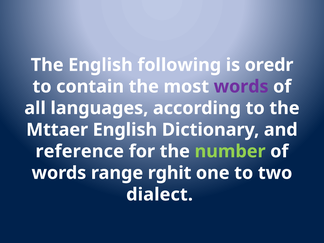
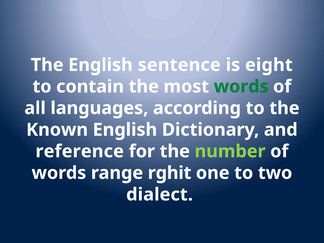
following: following -> sentence (179, 65)
oredr: oredr -> eight (269, 65)
words colour: purple -> green (241, 87)
Mttaer: Mttaer -> Known (57, 130)
